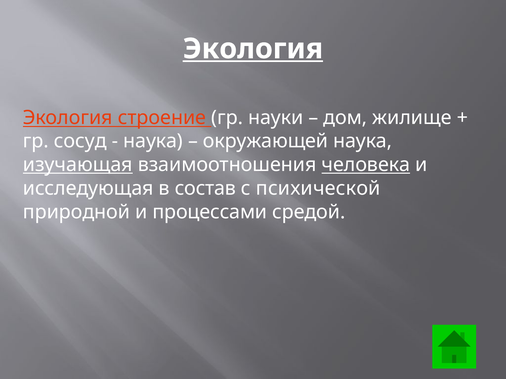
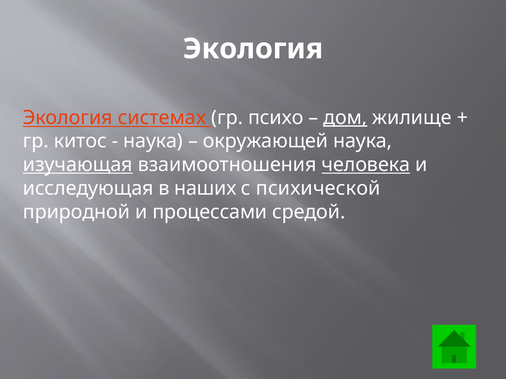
Экология underline: present -> none (253, 49)
строение: строение -> системах (162, 118)
науки: науки -> психо (276, 118)
дом underline: none -> present (345, 118)
сосуд: сосуд -> китос (80, 141)
состав: состав -> наших (205, 189)
